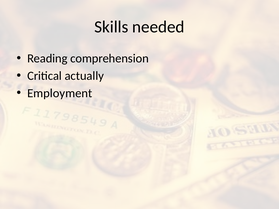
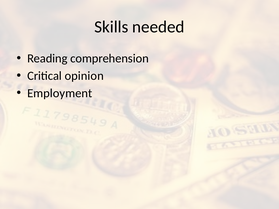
actually: actually -> opinion (84, 76)
